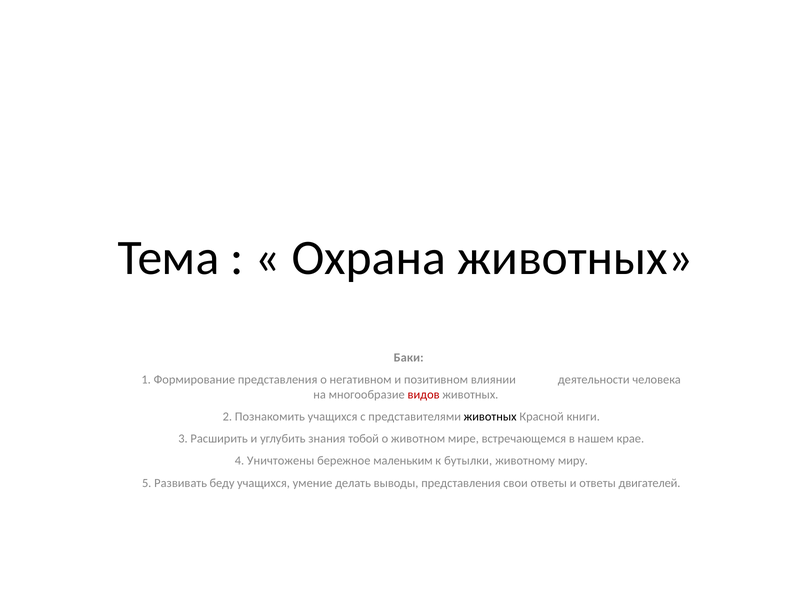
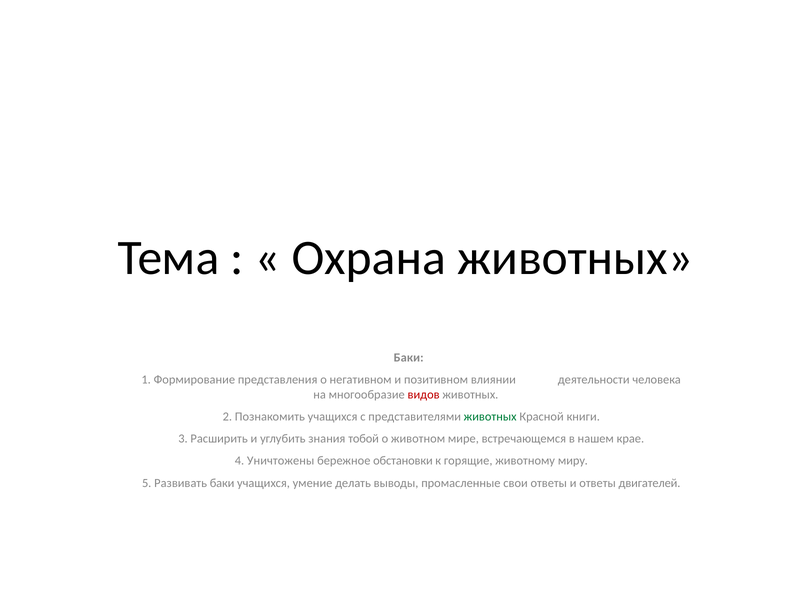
животных colour: black -> green (490, 417)
маленьким: маленьким -> обстановки (403, 461)
бутылки: бутылки -> горящие (468, 461)
Развивать беду: беду -> баки (222, 483)
выводы представления: представления -> промасленные (461, 483)
